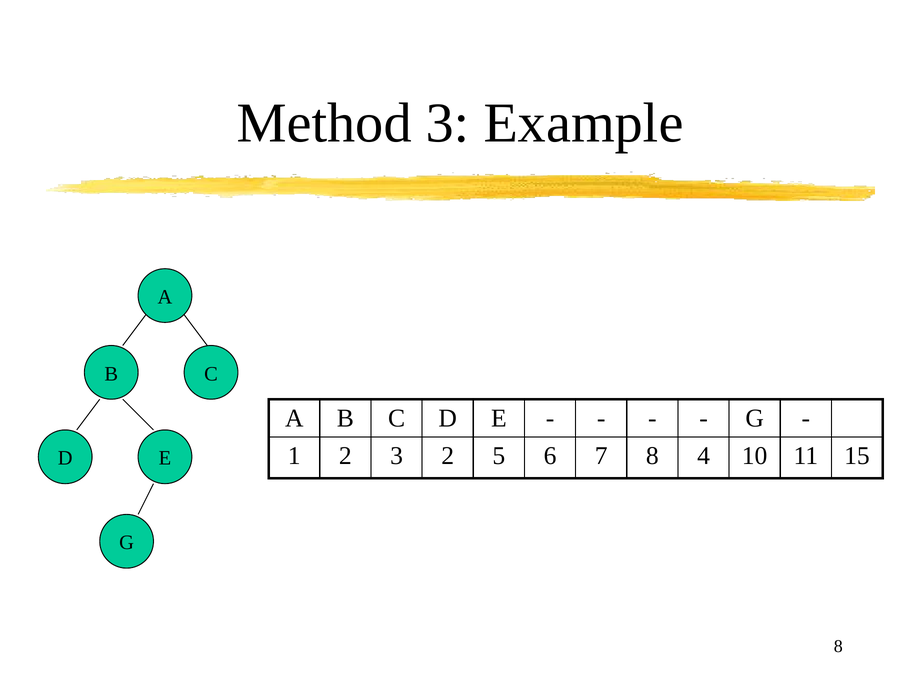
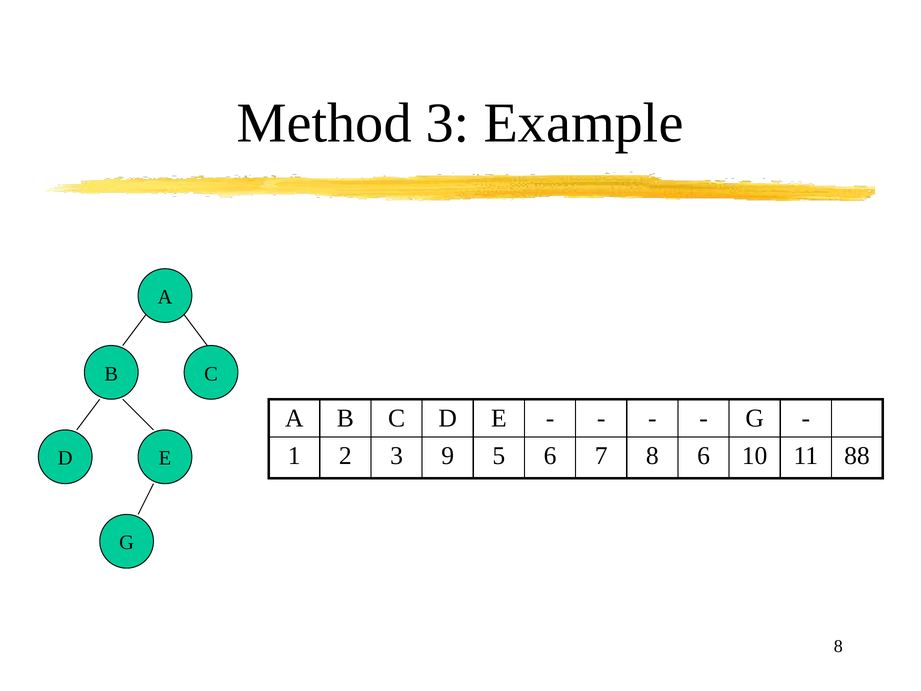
3 2: 2 -> 9 (448, 456)
8 4: 4 -> 6 (704, 456)
15: 15 -> 88 (857, 456)
